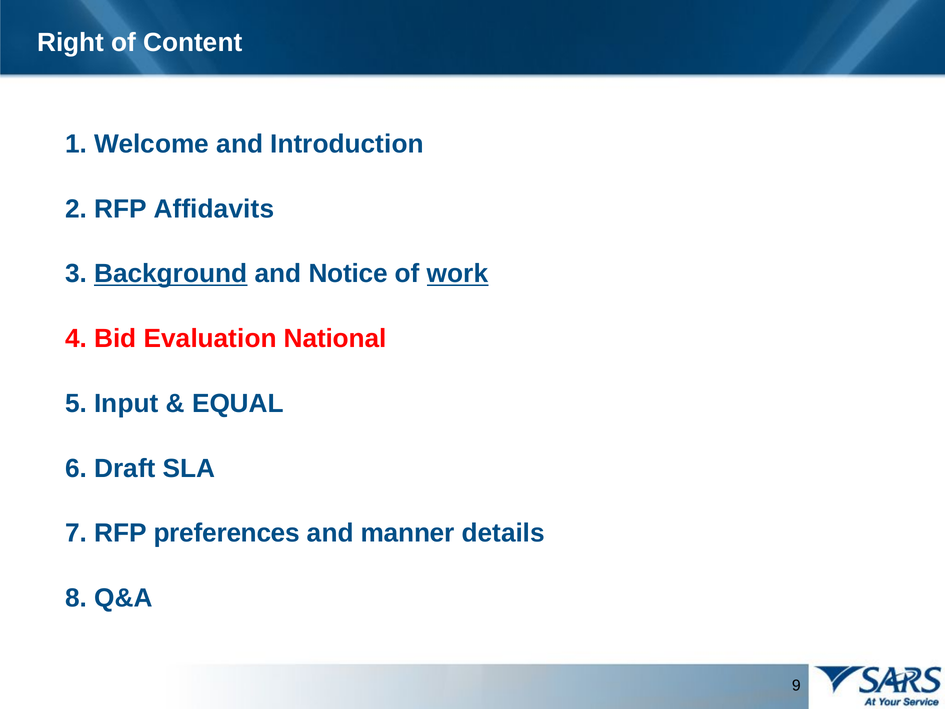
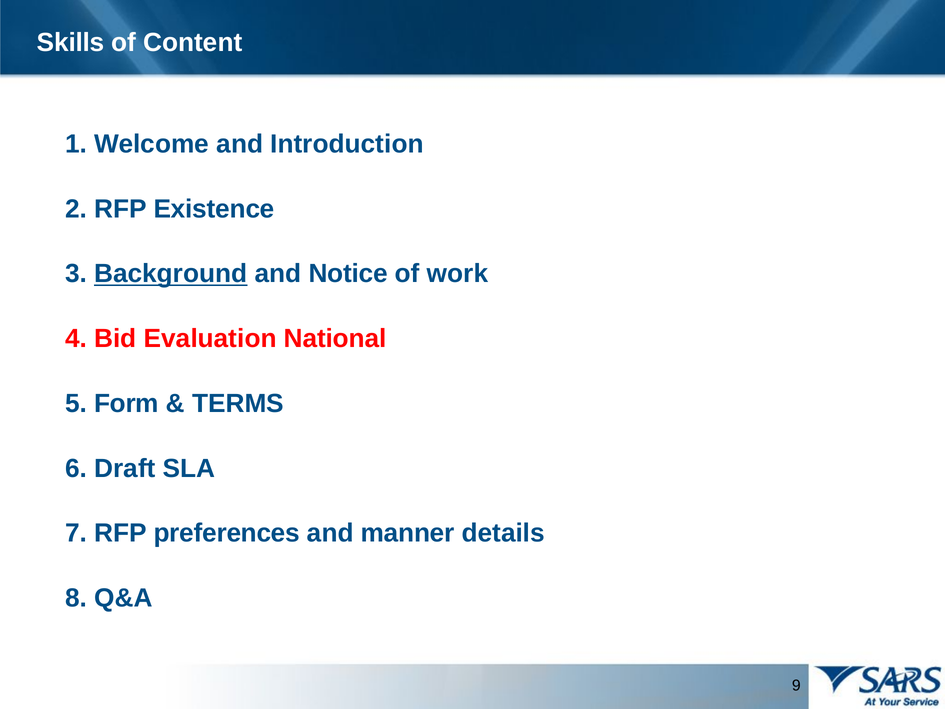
Right: Right -> Skills (71, 42)
Affidavits: Affidavits -> Existence (214, 209)
work underline: present -> none (458, 274)
Input: Input -> Form (126, 403)
EQUAL: EQUAL -> TERMS (238, 403)
